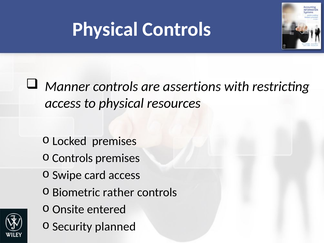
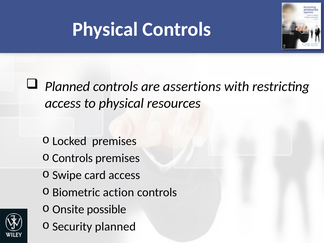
Manner: Manner -> Planned (67, 87)
rather: rather -> action (119, 192)
entered: entered -> possible (107, 209)
